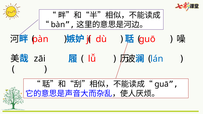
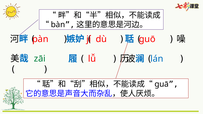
zāi colour: black -> green (40, 59)
